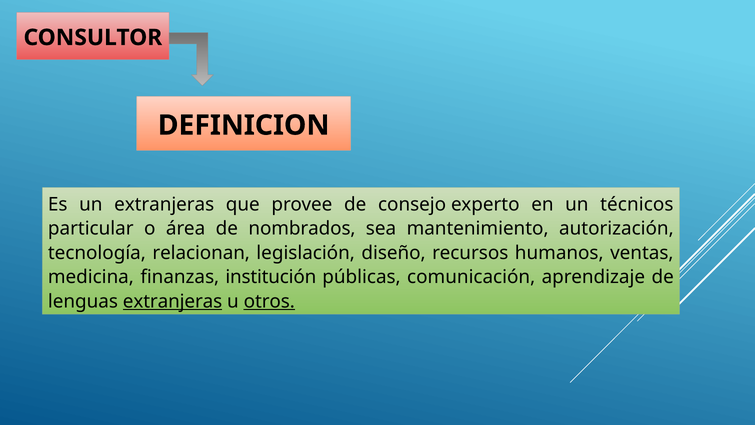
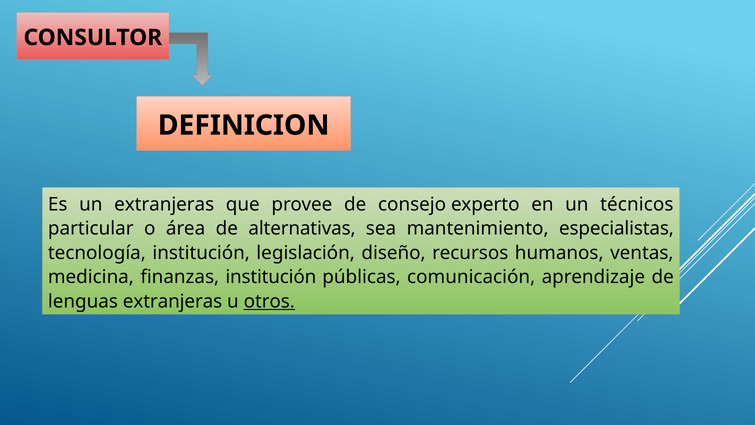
nombrados: nombrados -> alternativas (302, 229)
autorización: autorización -> especialistas (616, 229)
tecnología relacionan: relacionan -> institución (201, 253)
extranjeras underline: present -> none (173, 301)
